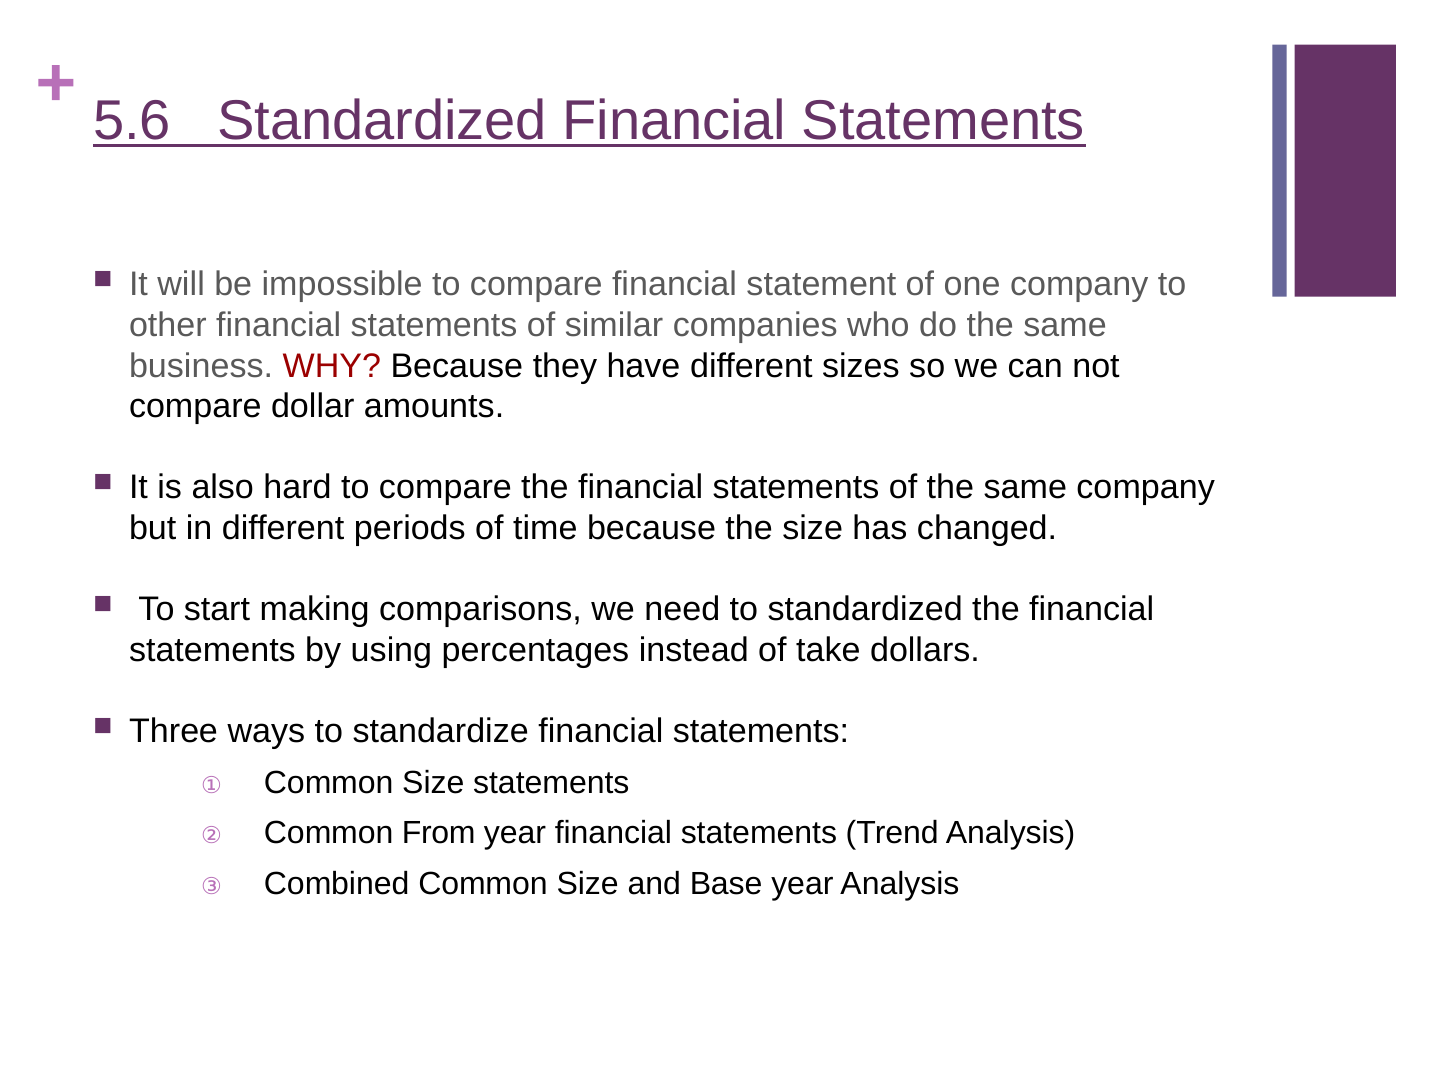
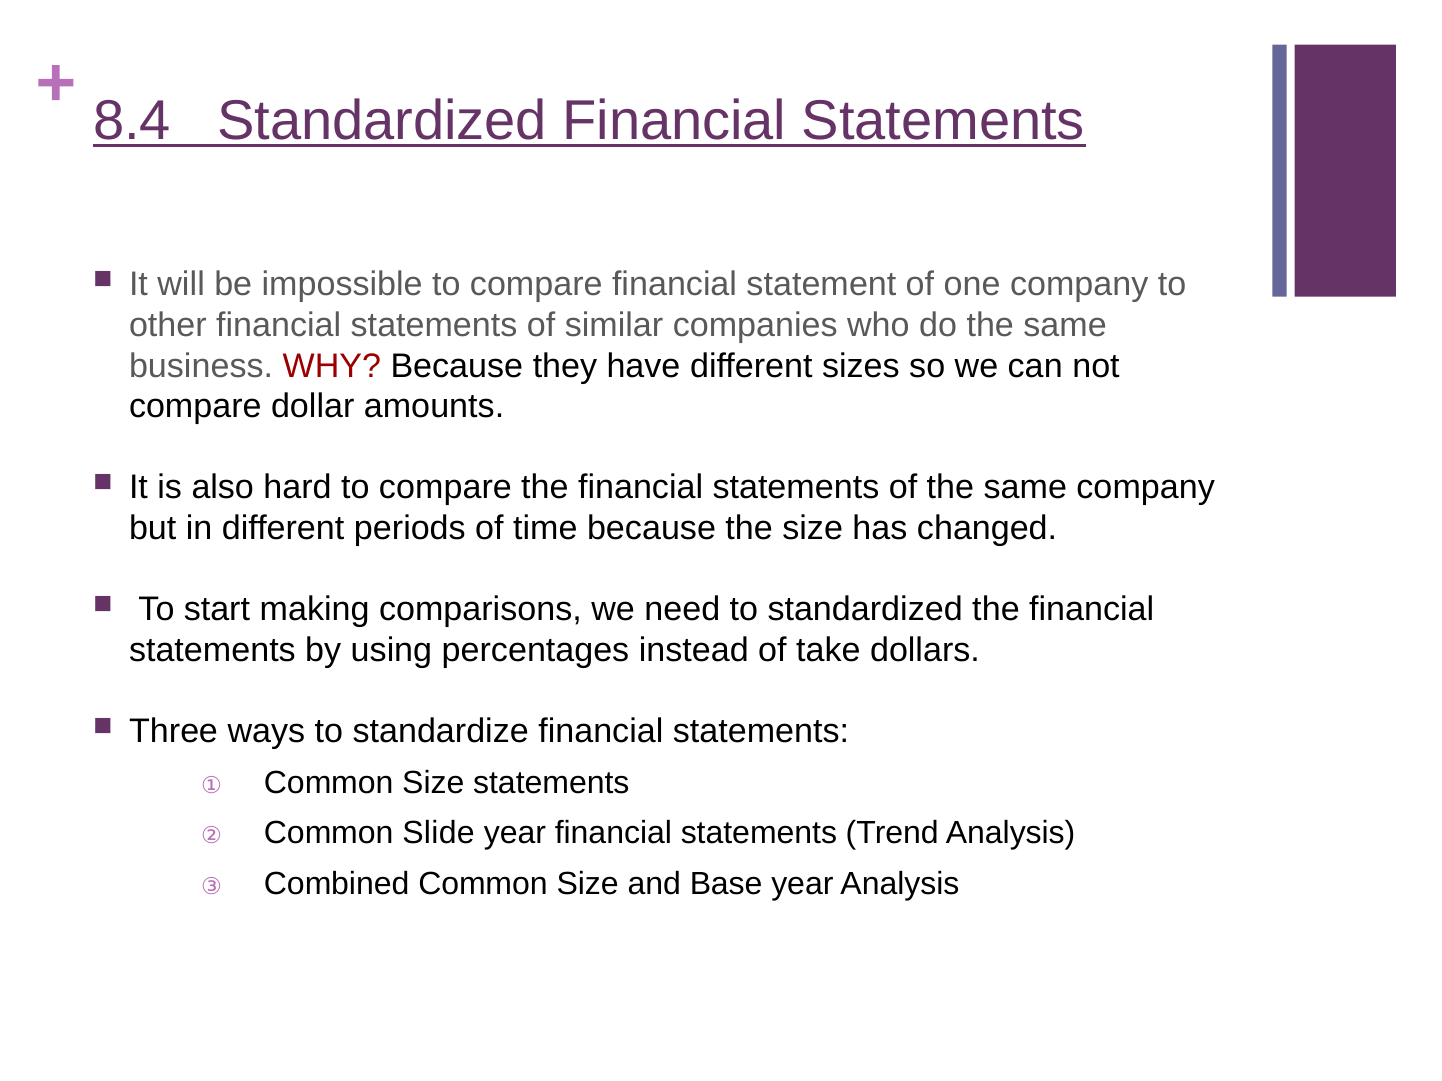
5.6: 5.6 -> 8.4 (132, 121)
From: From -> Slide (438, 834)
